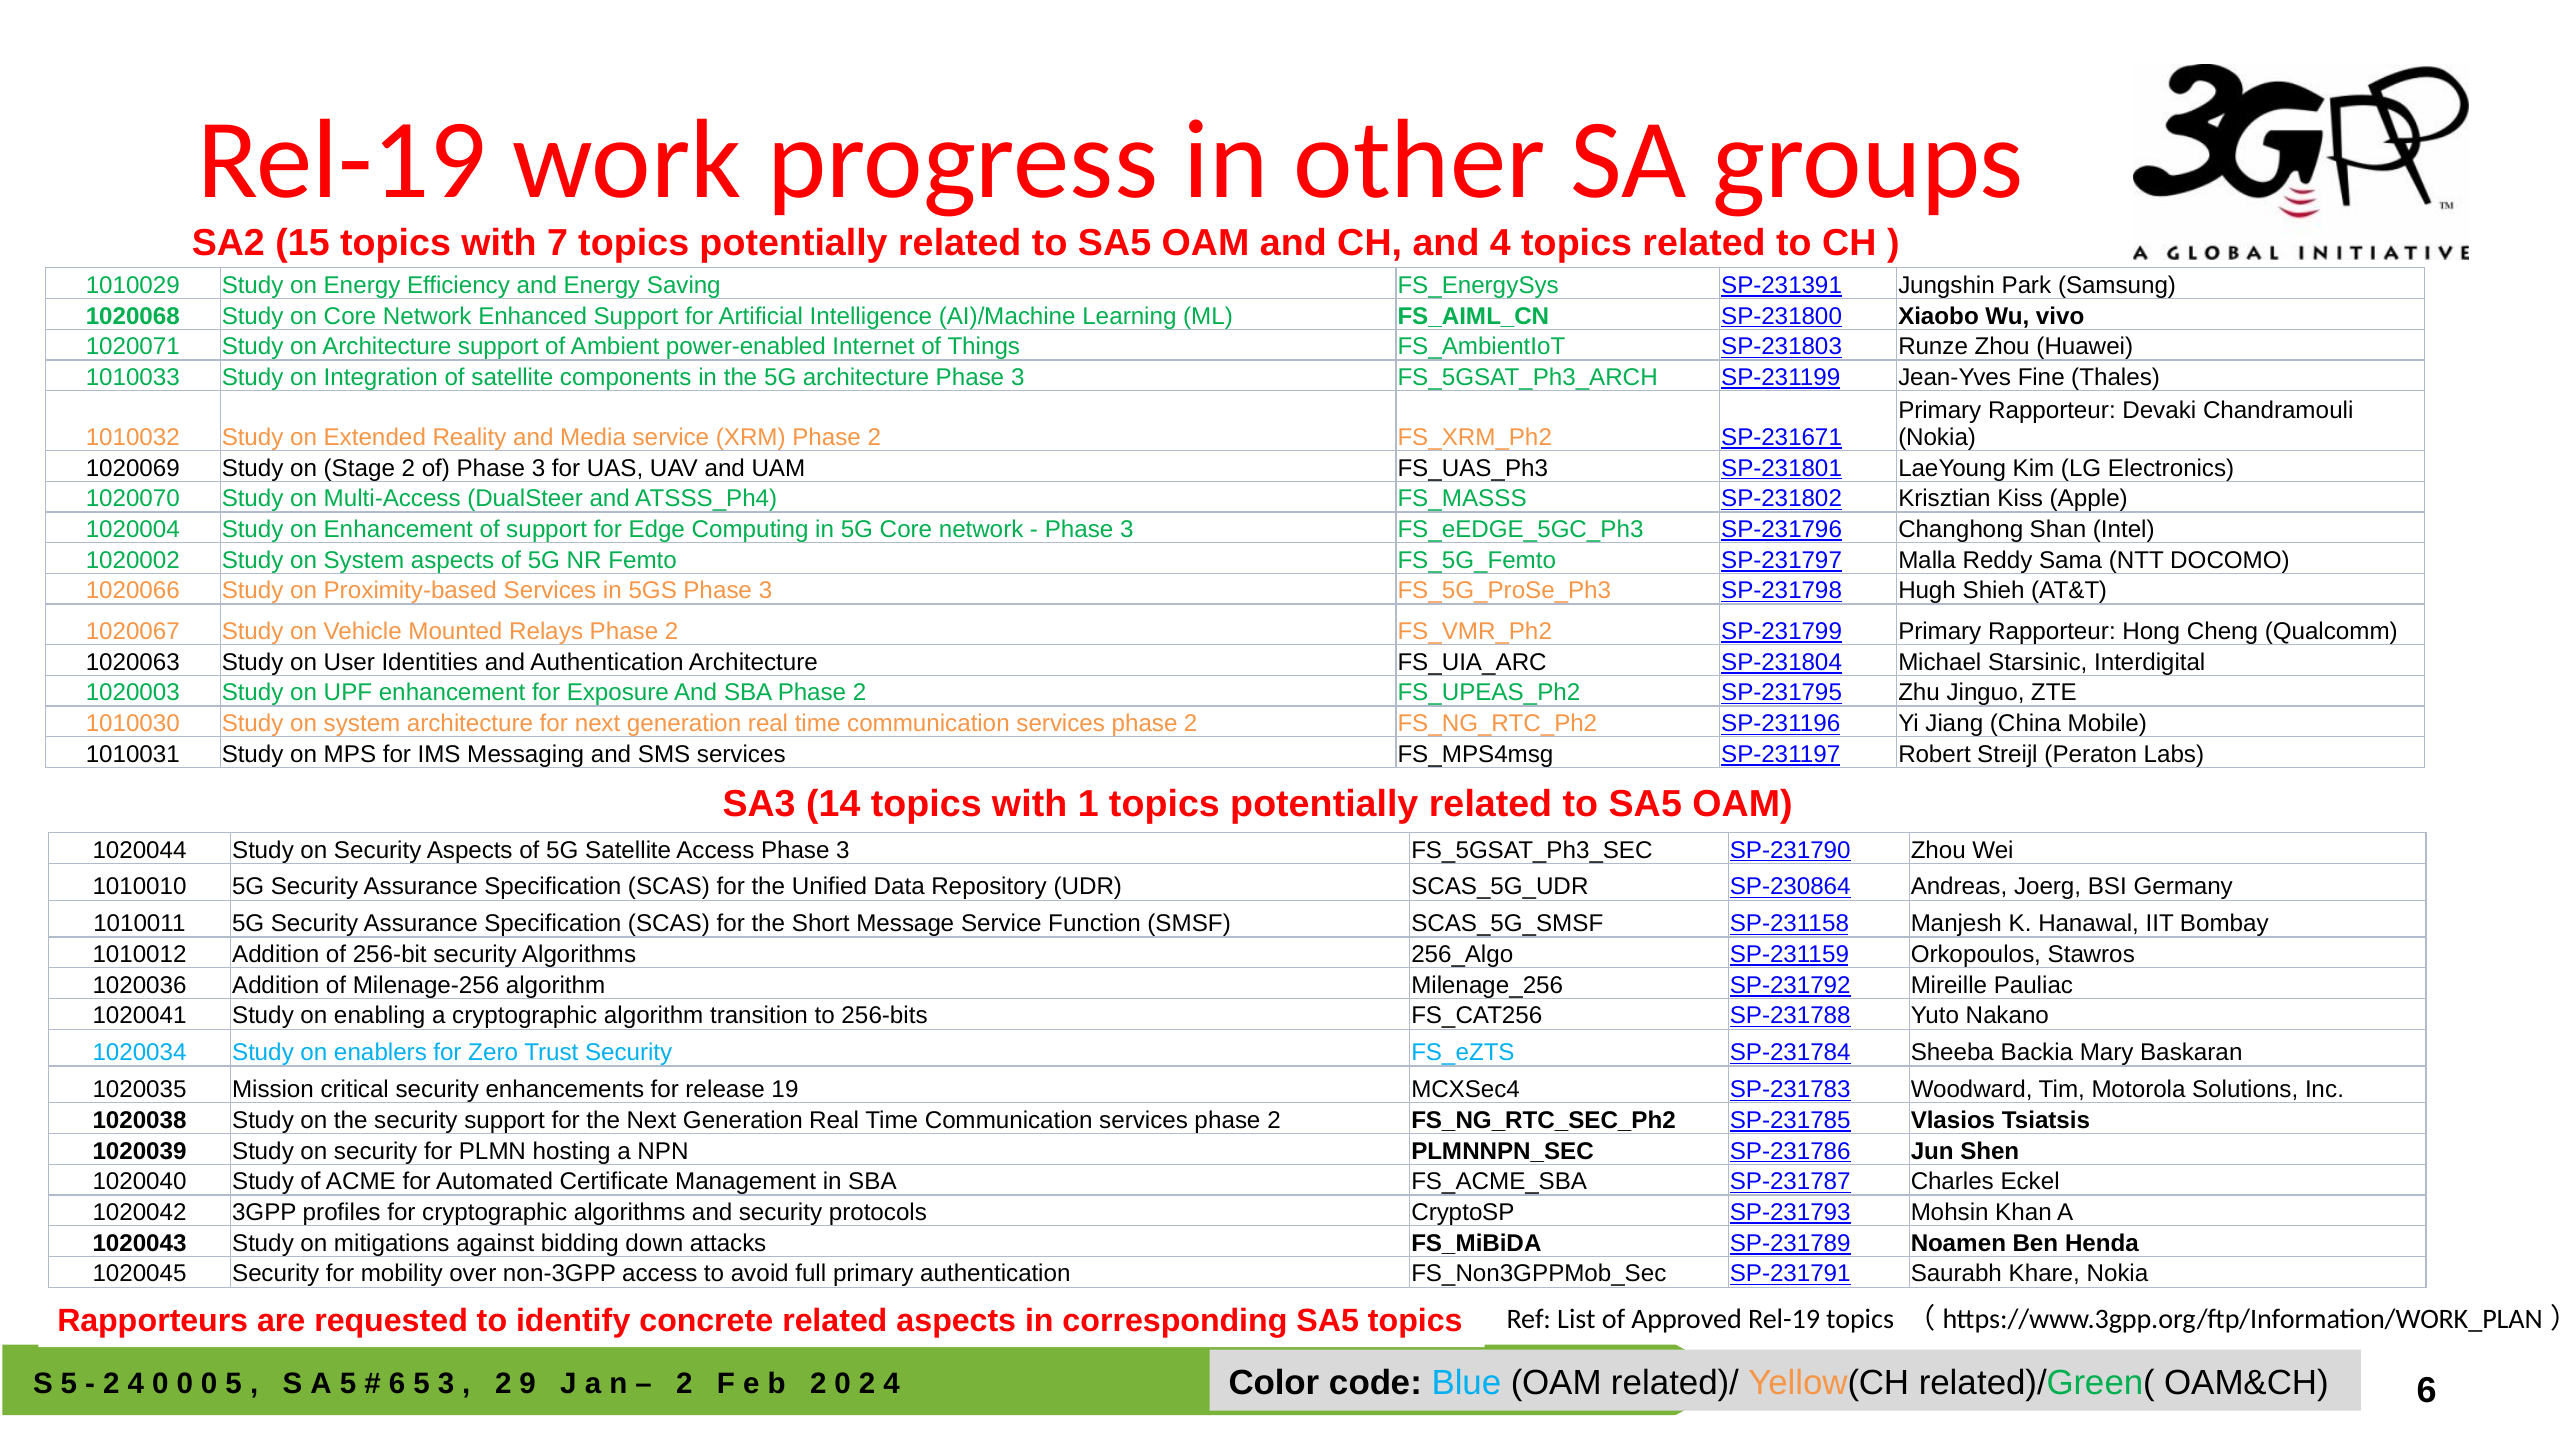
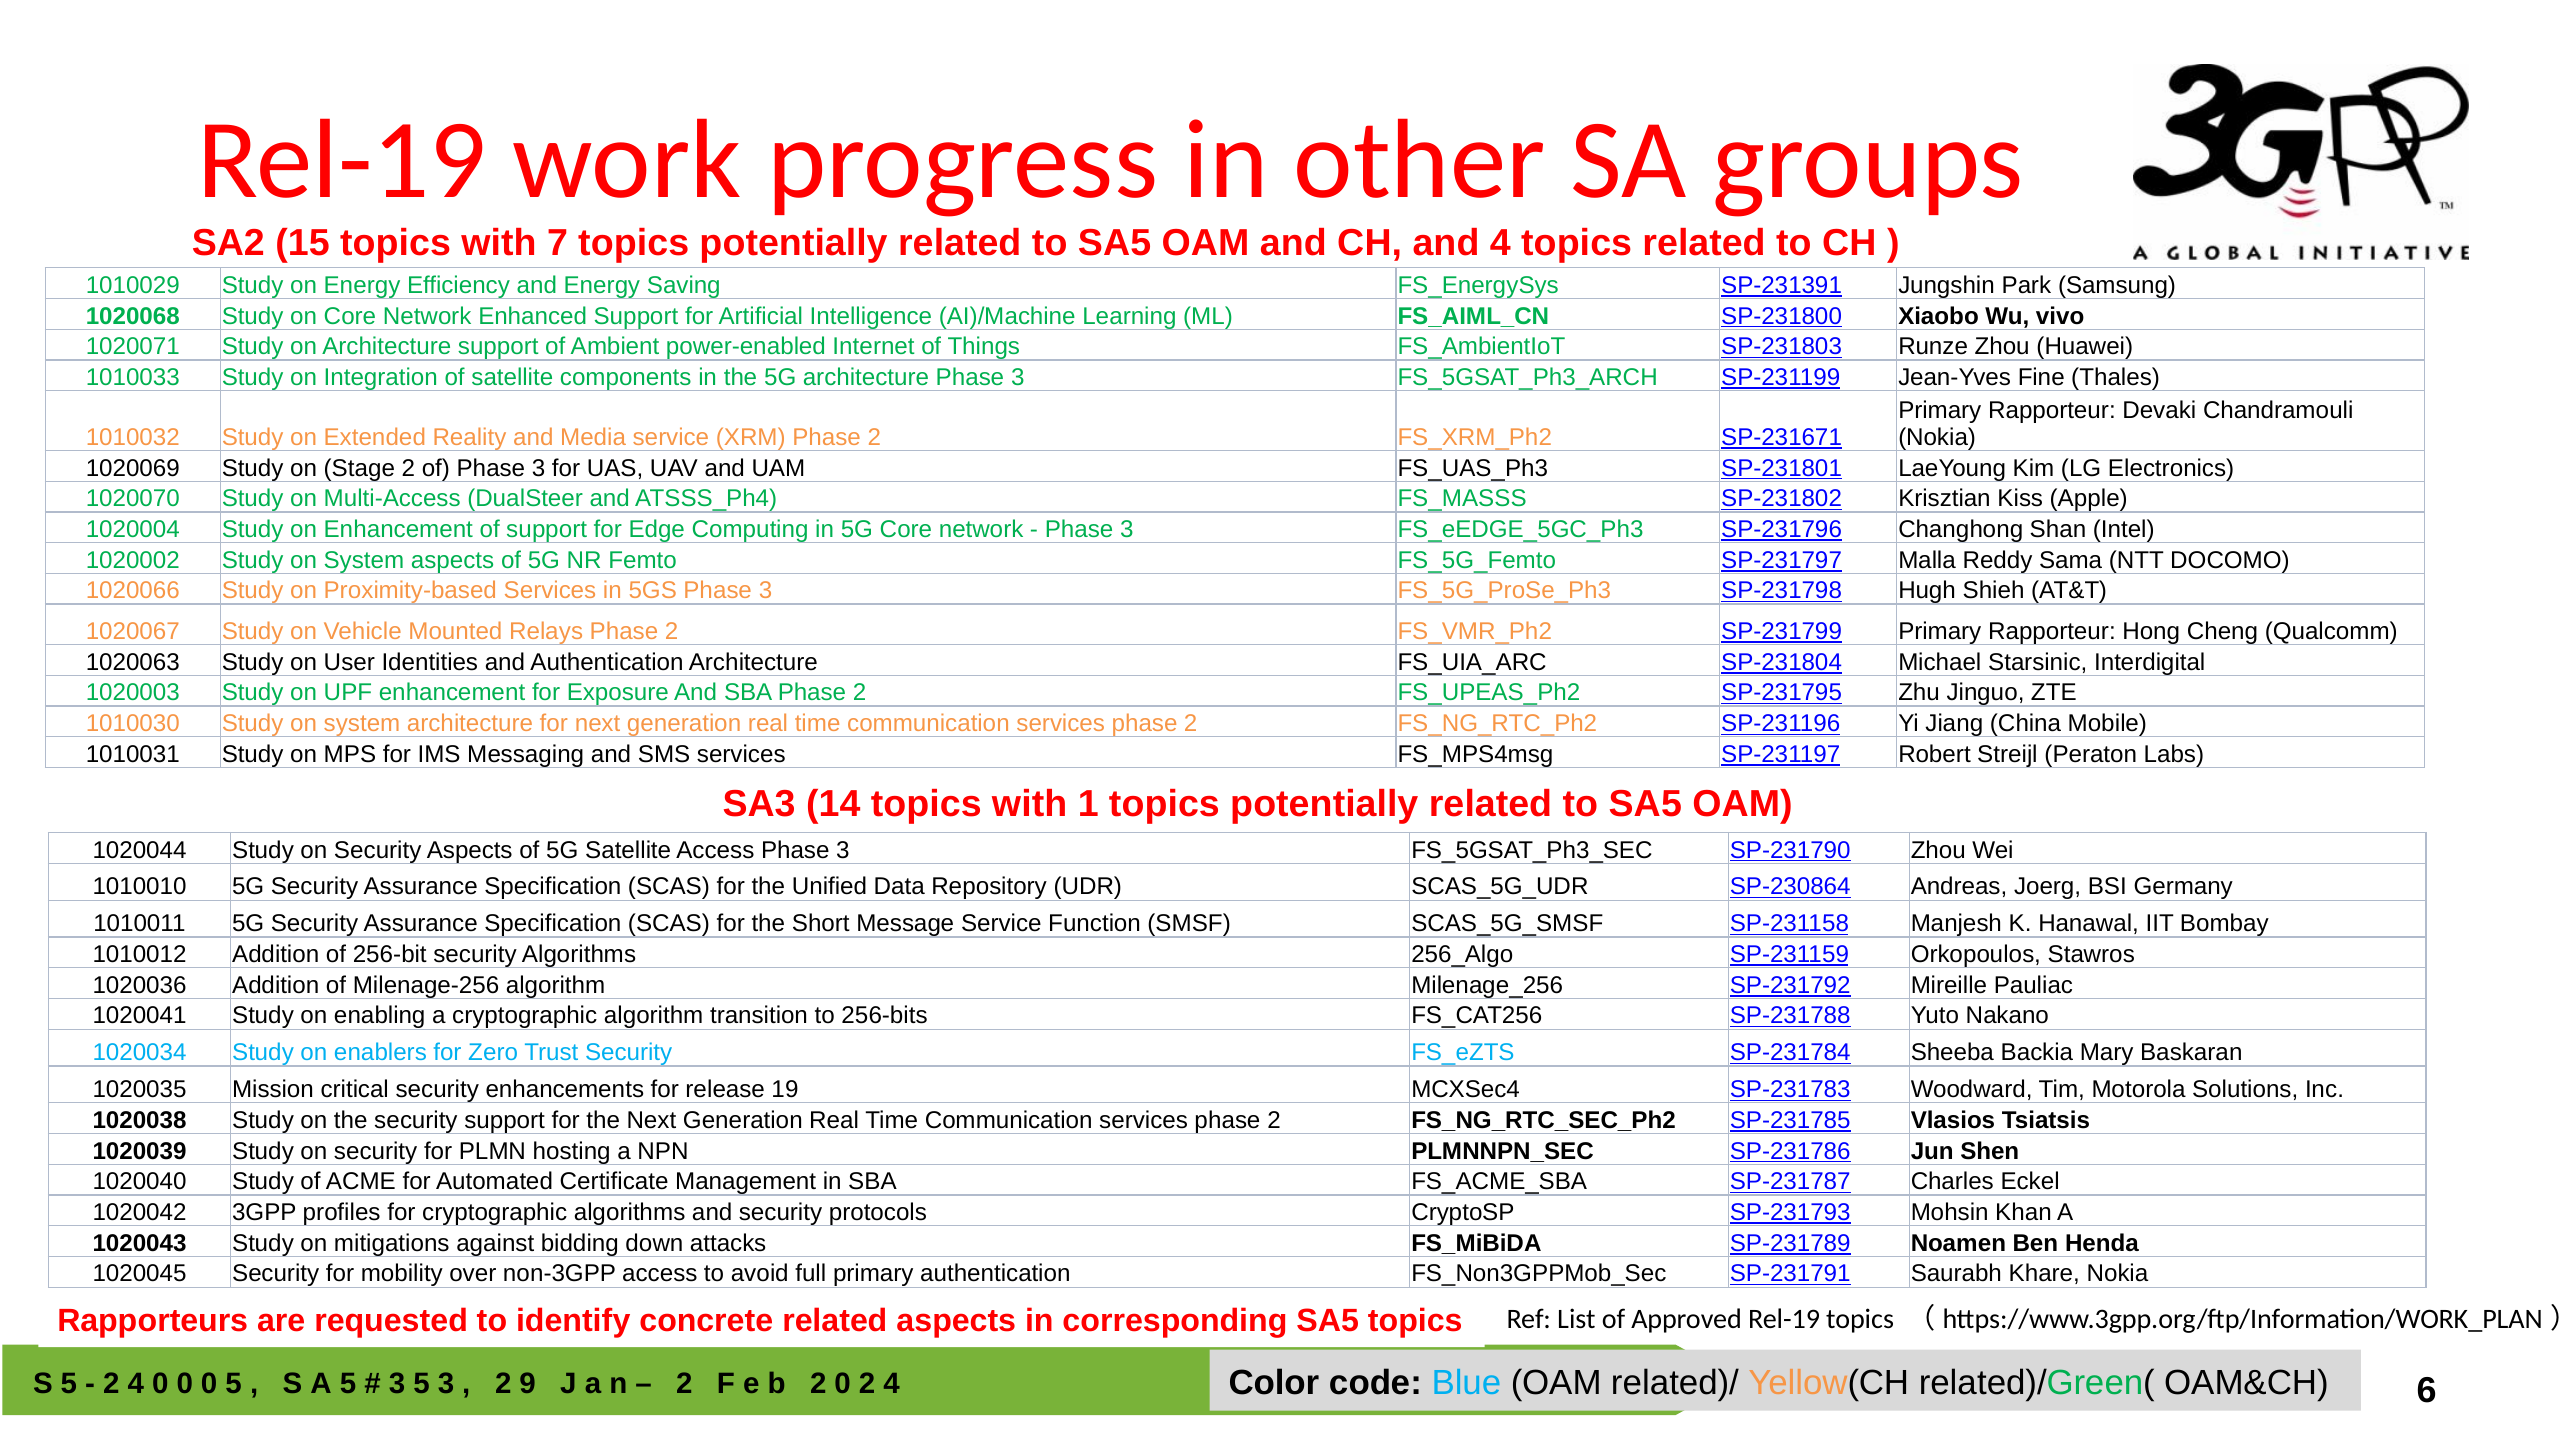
6: 6 -> 3 (397, 1384)
